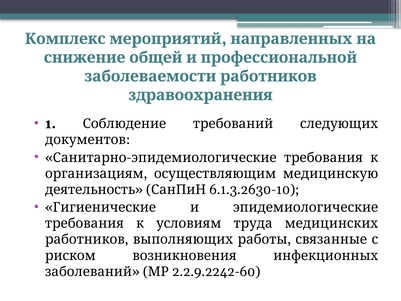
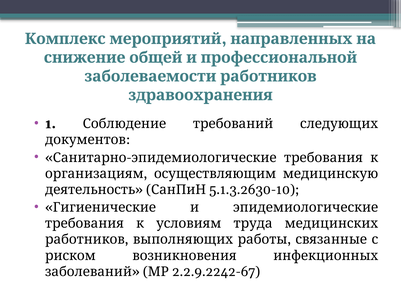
6.1.3.2630-10: 6.1.3.2630-10 -> 5.1.3.2630-10 (254, 190)
2.2.9.2242-60: 2.2.9.2242-60 -> 2.2.9.2242-67 (216, 271)
